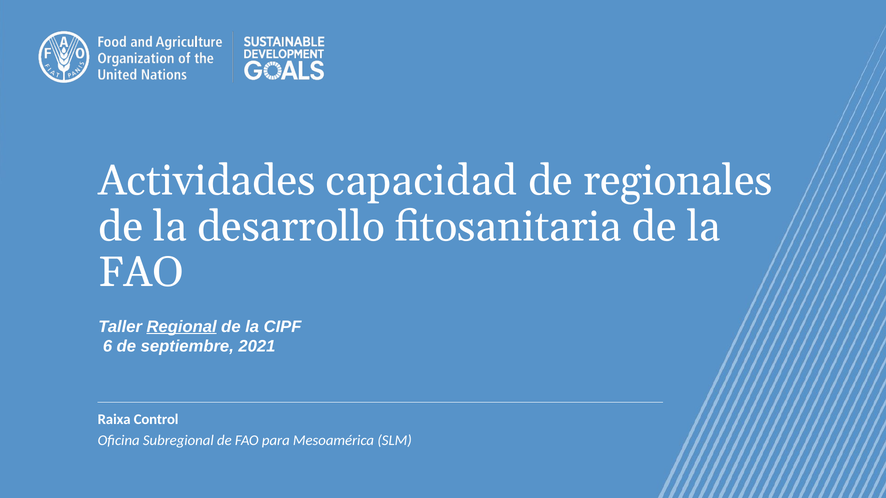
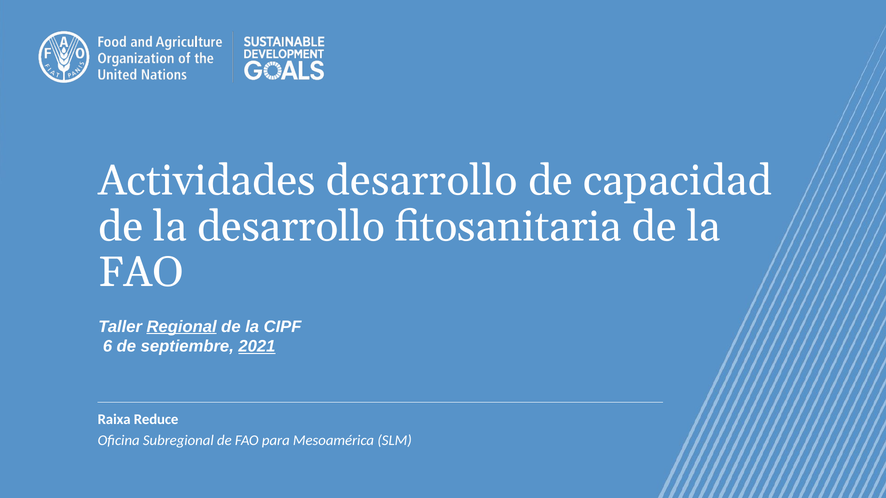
Actividades capacidad: capacidad -> desarrollo (422, 181)
regionales: regionales -> capacidad (678, 181)
2021 underline: none -> present (257, 347)
Control: Control -> Reduce (156, 420)
